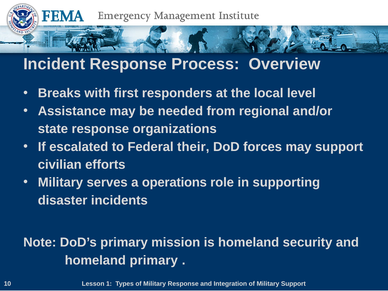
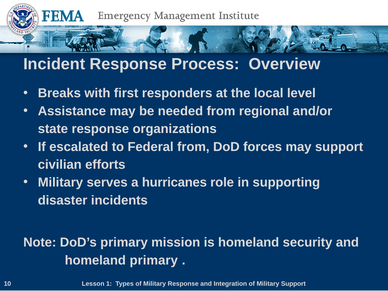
Federal their: their -> from (193, 147)
operations: operations -> hurricanes (174, 182)
